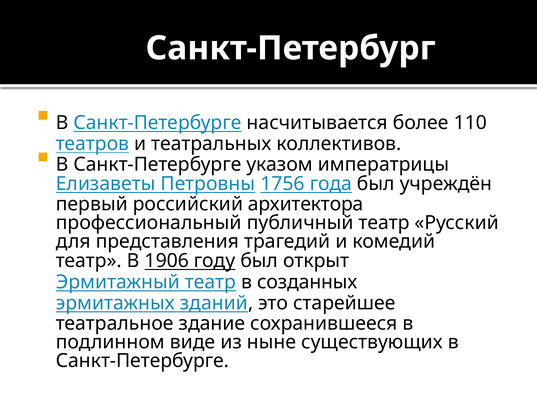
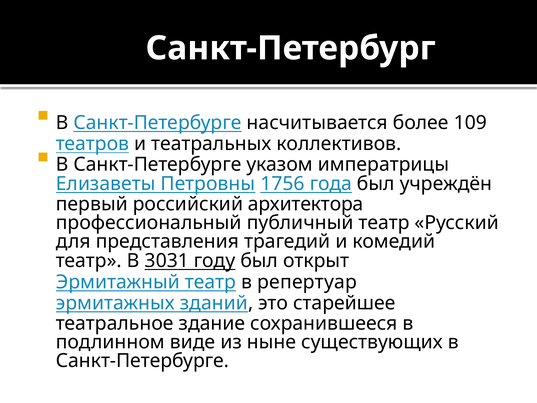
110: 110 -> 109 (470, 123)
1906: 1906 -> 3031 (167, 261)
созданных: созданных -> репертуар (307, 282)
